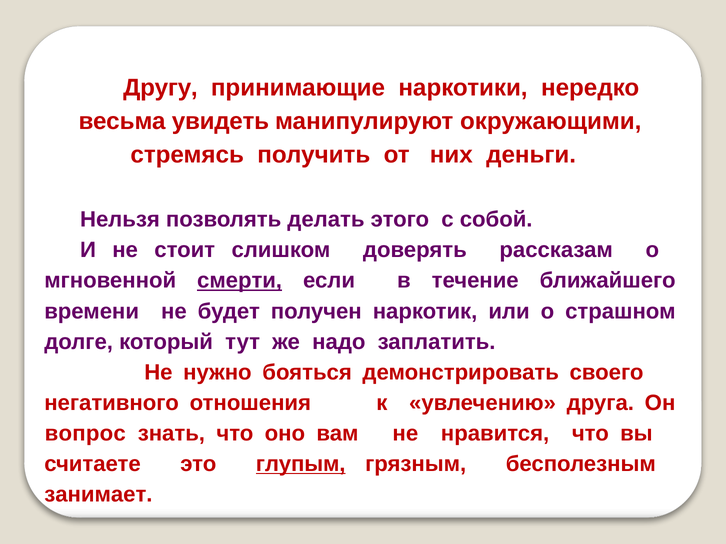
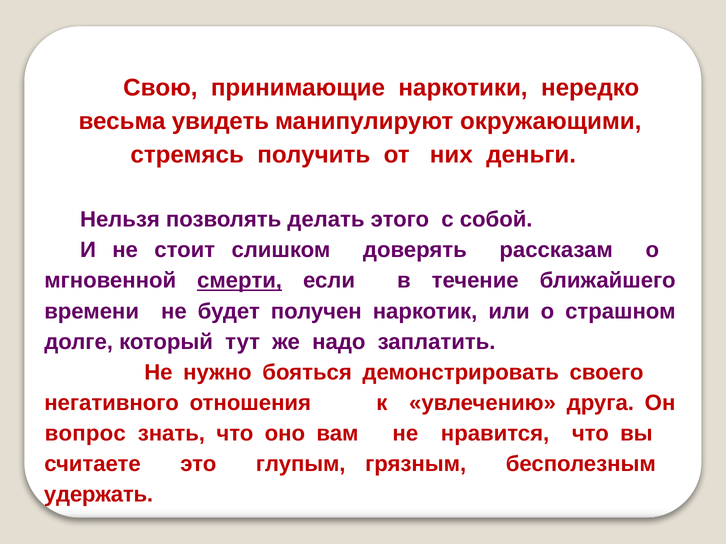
Другу: Другу -> Свою (160, 88)
глупым underline: present -> none (301, 464)
занимает: занимает -> удержать (98, 495)
